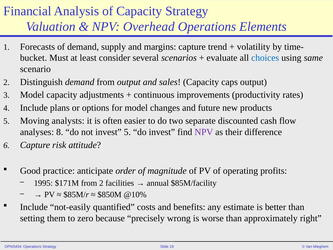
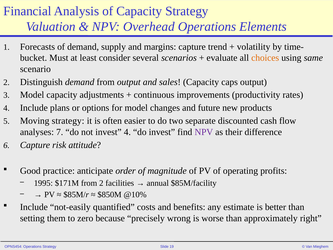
choices colour: blue -> orange (265, 58)
Moving analysts: analysts -> strategy (68, 121)
8: 8 -> 7 (60, 132)
invest 5: 5 -> 4 (127, 132)
